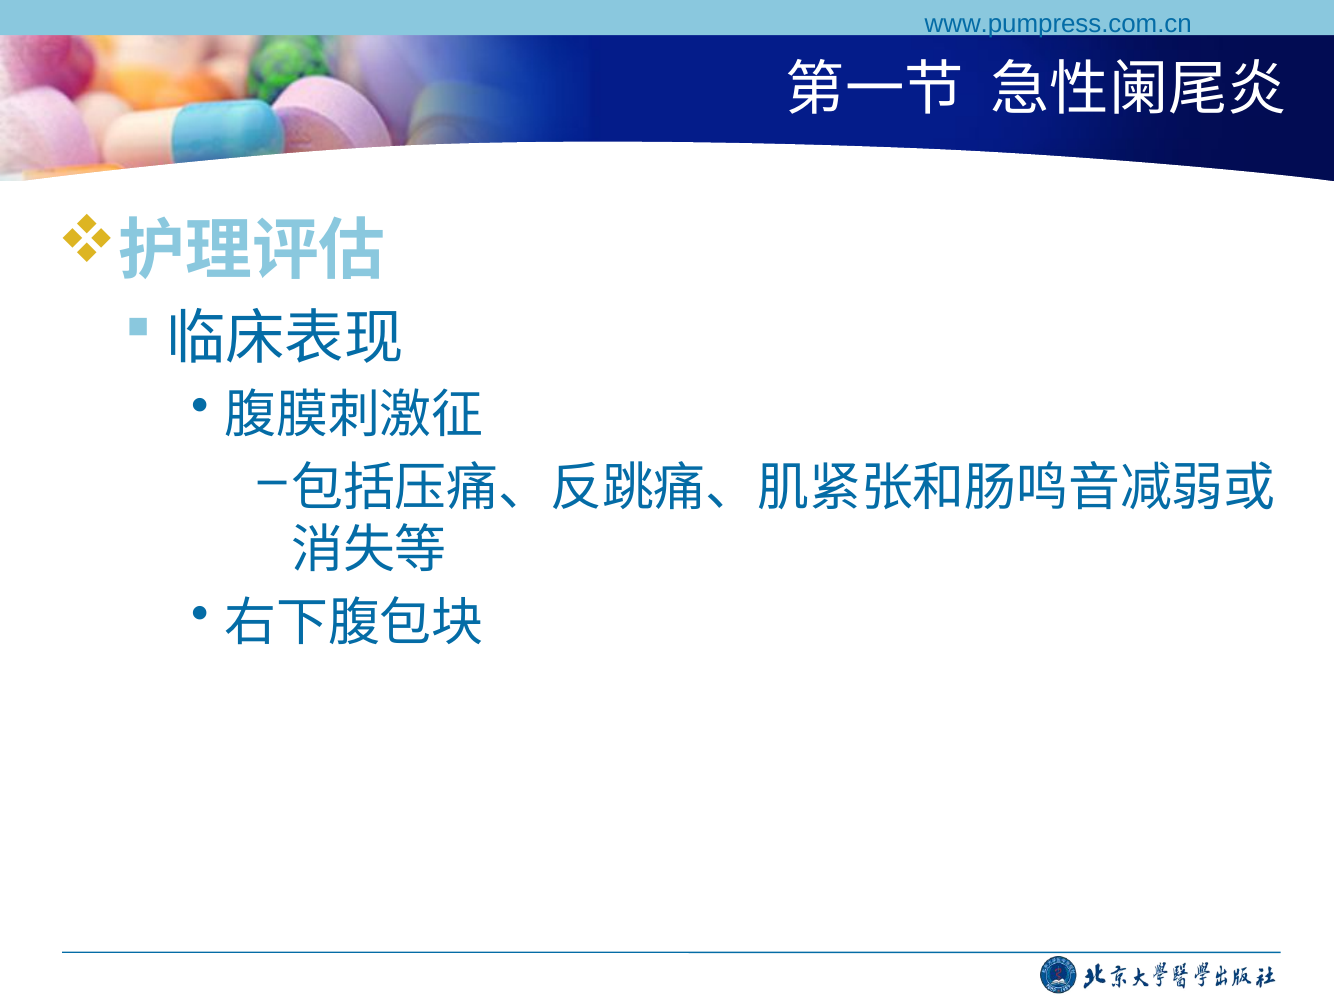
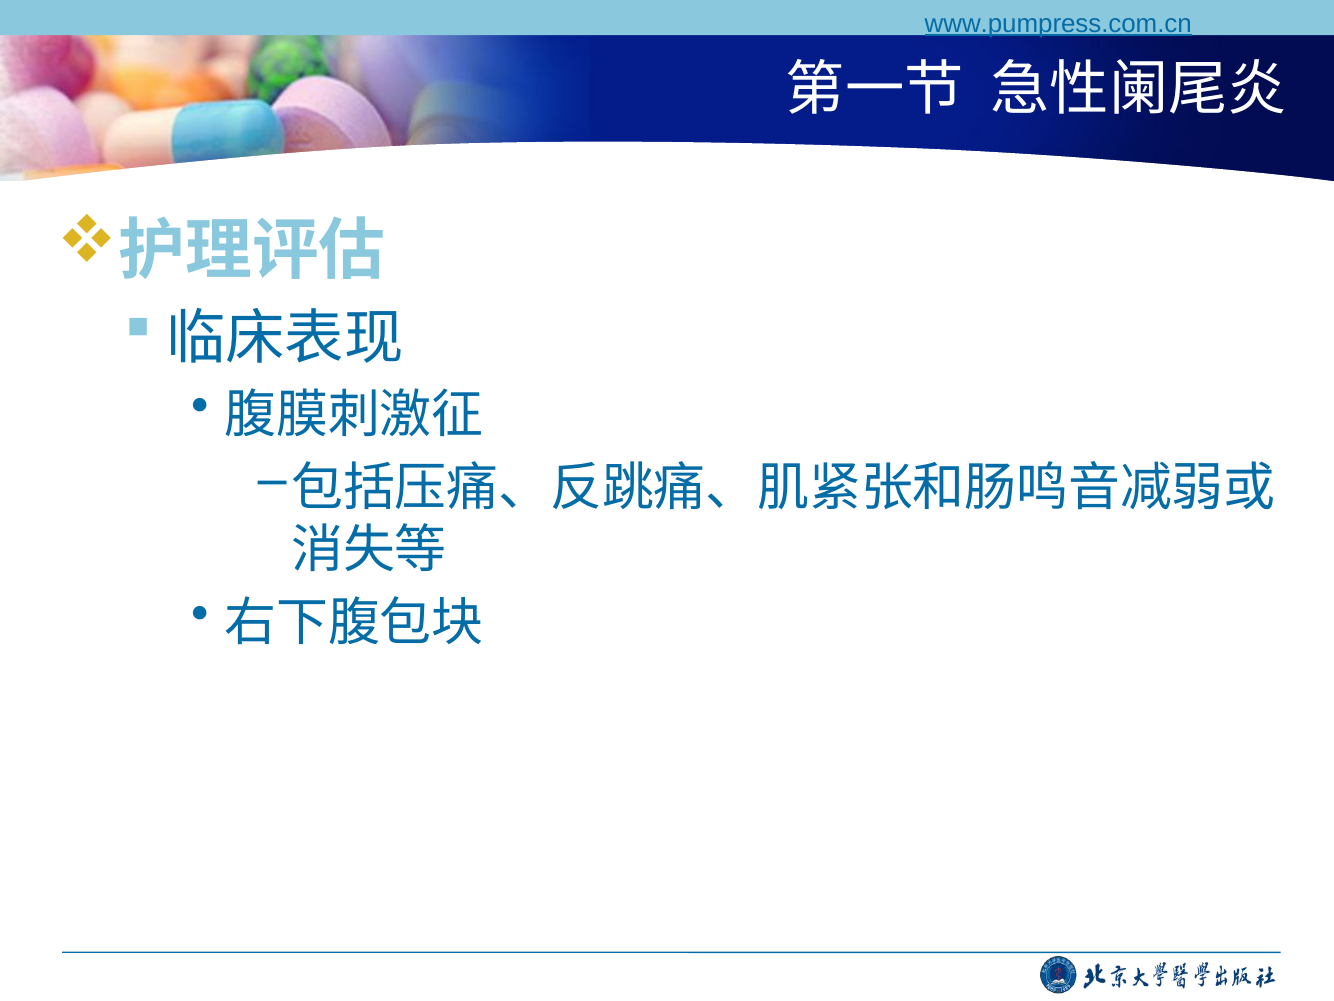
www.pumpress.com.cn underline: none -> present (1058, 24)
